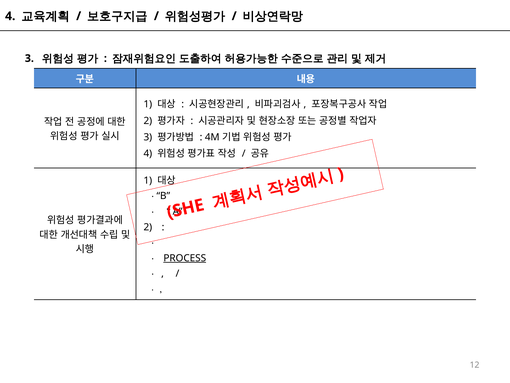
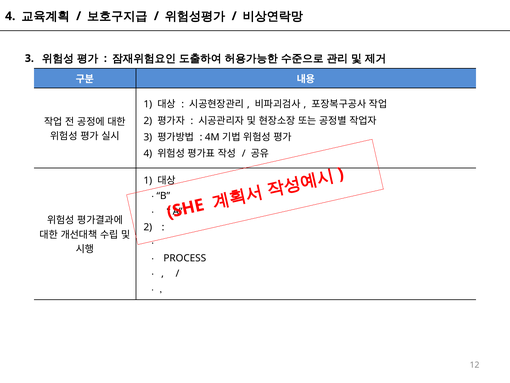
PROCESS underline: present -> none (185, 258)
